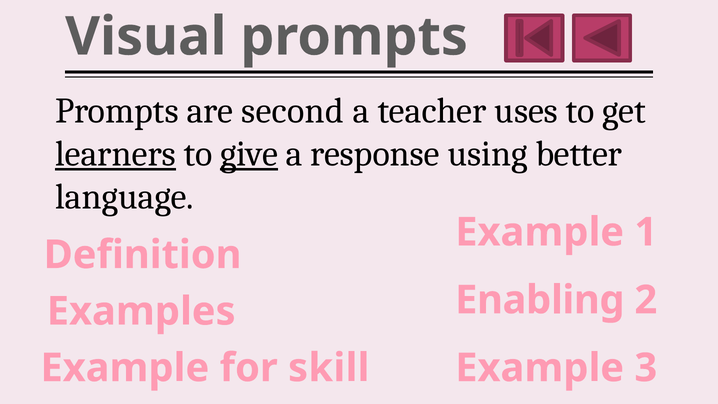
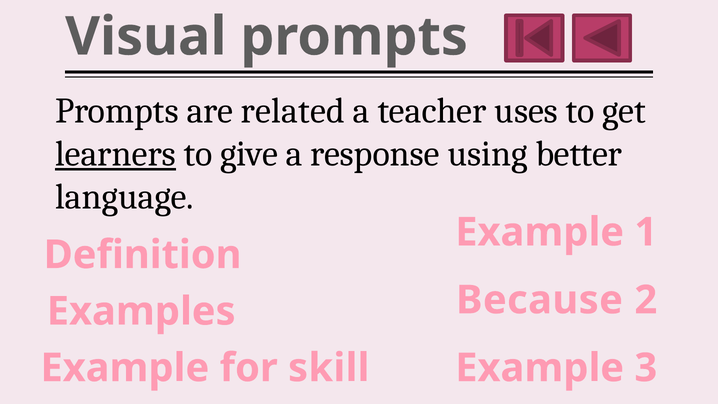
second: second -> related (293, 111)
give underline: present -> none (249, 154)
Enabling: Enabling -> Because (539, 300)
